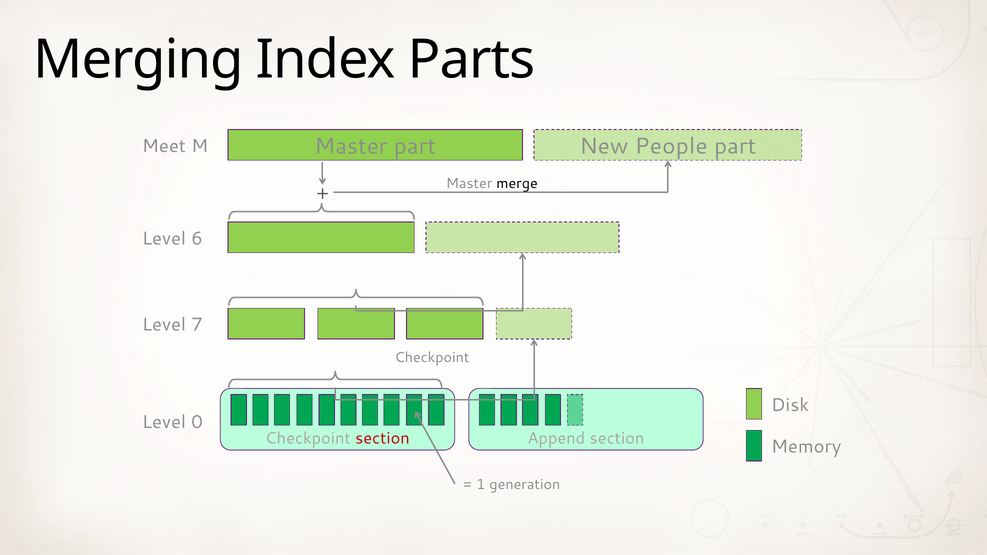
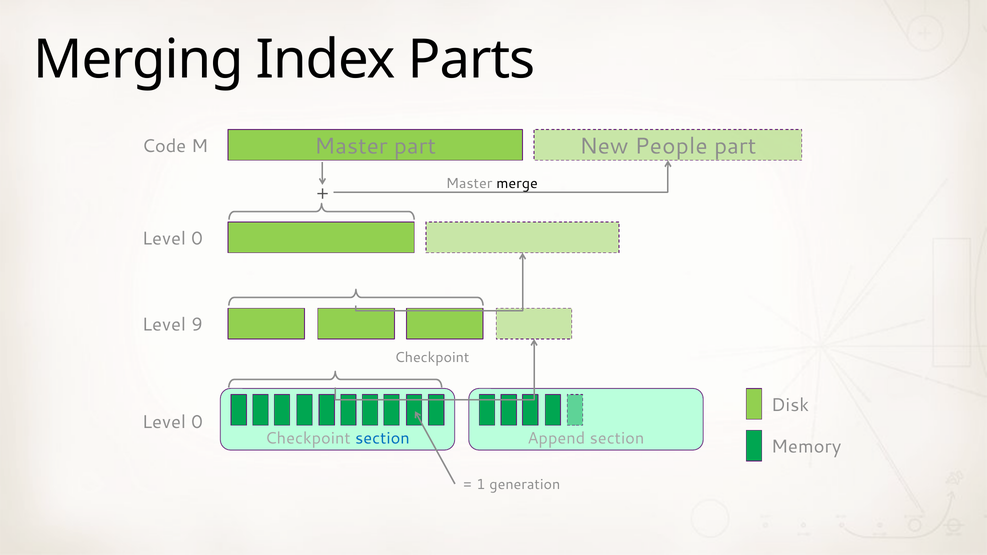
Meet: Meet -> Code (164, 146)
6: 6 -> 0 (197, 239)
7: 7 -> 9 (197, 325)
section colour: red -> blue (382, 438)
